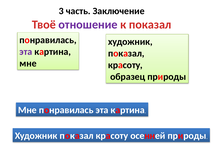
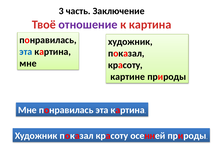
к показал: показал -> картина (150, 25)
эта colour: purple -> blue (26, 52)
образец: образец -> картине (128, 77)
